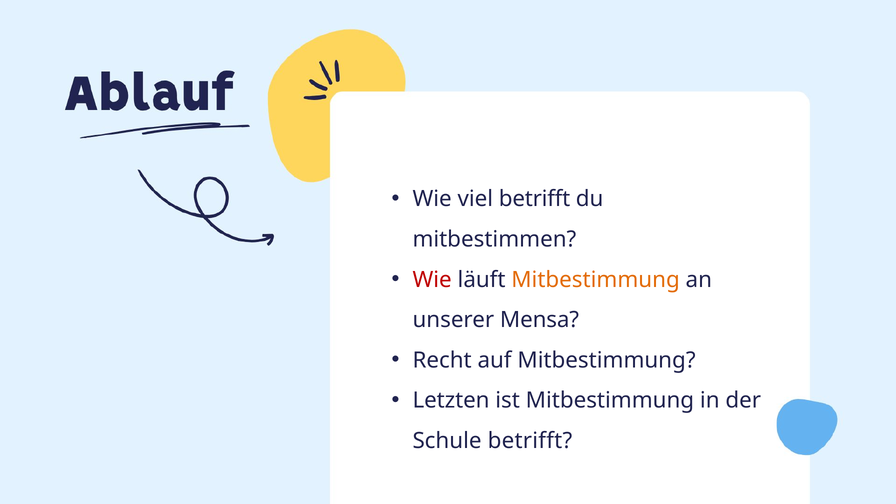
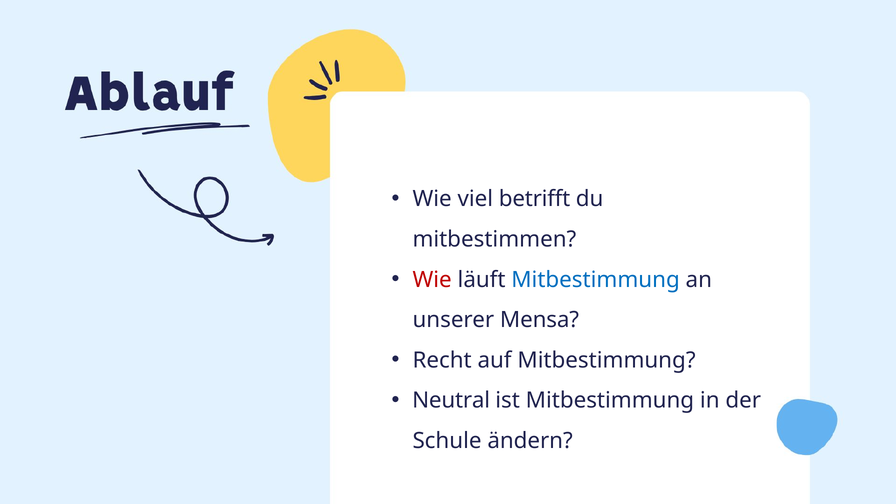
Mitbestimmung colour: orange -> blue (596, 280)
Letzten: Letzten -> Neutral (451, 401)
Schule betrifft: betrifft -> ändern (530, 441)
